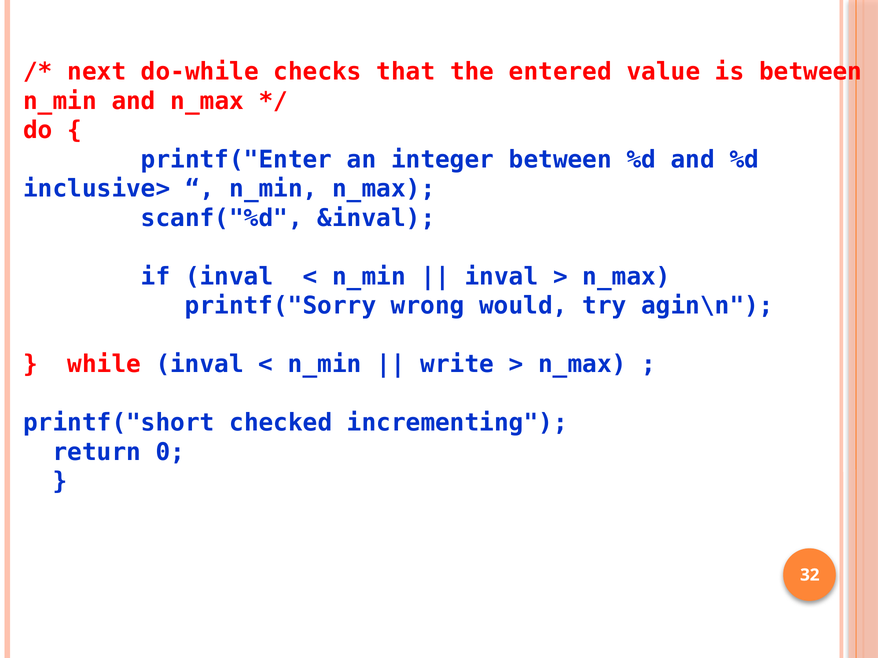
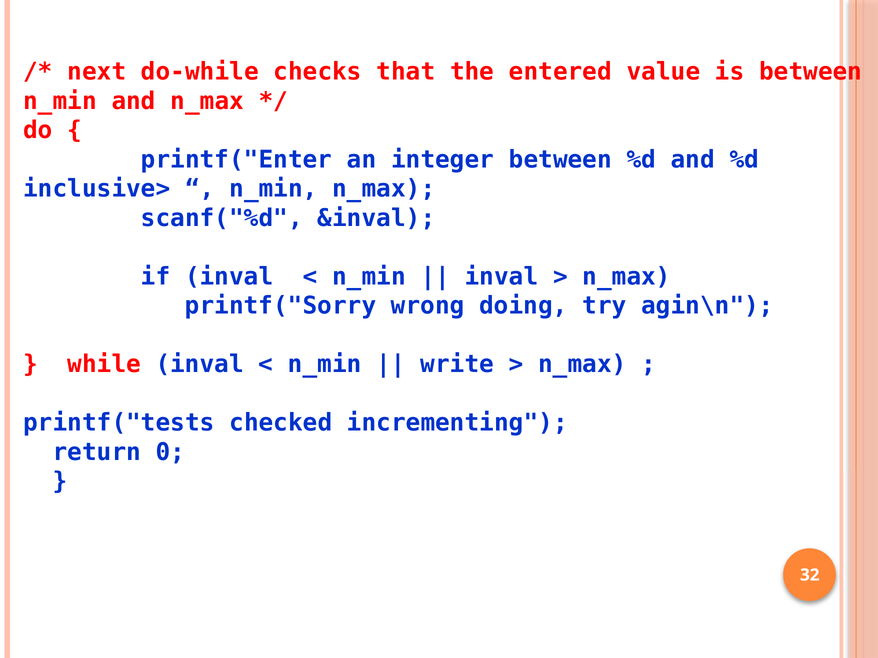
would: would -> doing (523, 306)
printf("short: printf("short -> printf("tests (119, 423)
